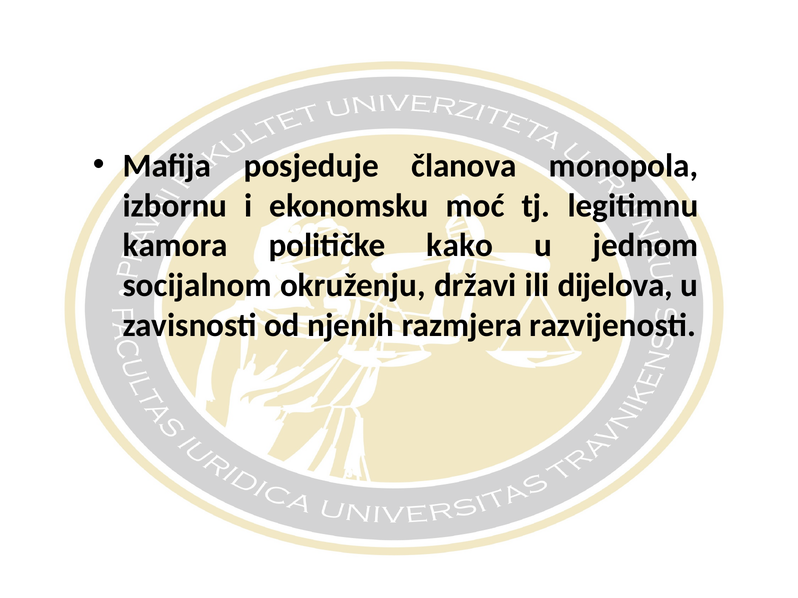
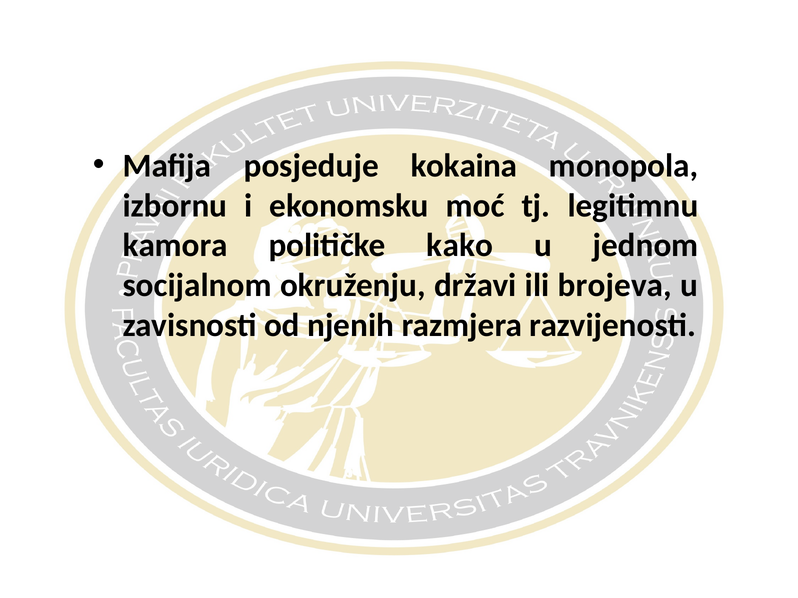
članova: članova -> kokaina (464, 166)
dijelova: dijelova -> brojeva (615, 286)
